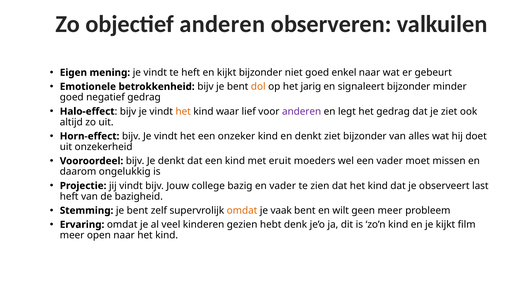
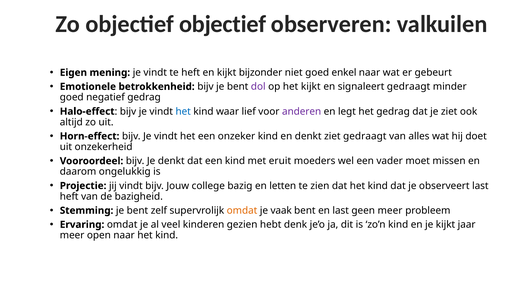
objectief anderen: anderen -> objectief (223, 24)
dol colour: orange -> purple (258, 87)
het jarig: jarig -> kijkt (311, 87)
signaleert bijzonder: bijzonder -> gedraagt (409, 87)
het colour: orange -> blue (183, 111)
ziet bijzonder: bijzonder -> gedraagt (365, 136)
en vader: vader -> letten (283, 186)
en wilt: wilt -> last (341, 211)
film: film -> jaar (467, 225)
